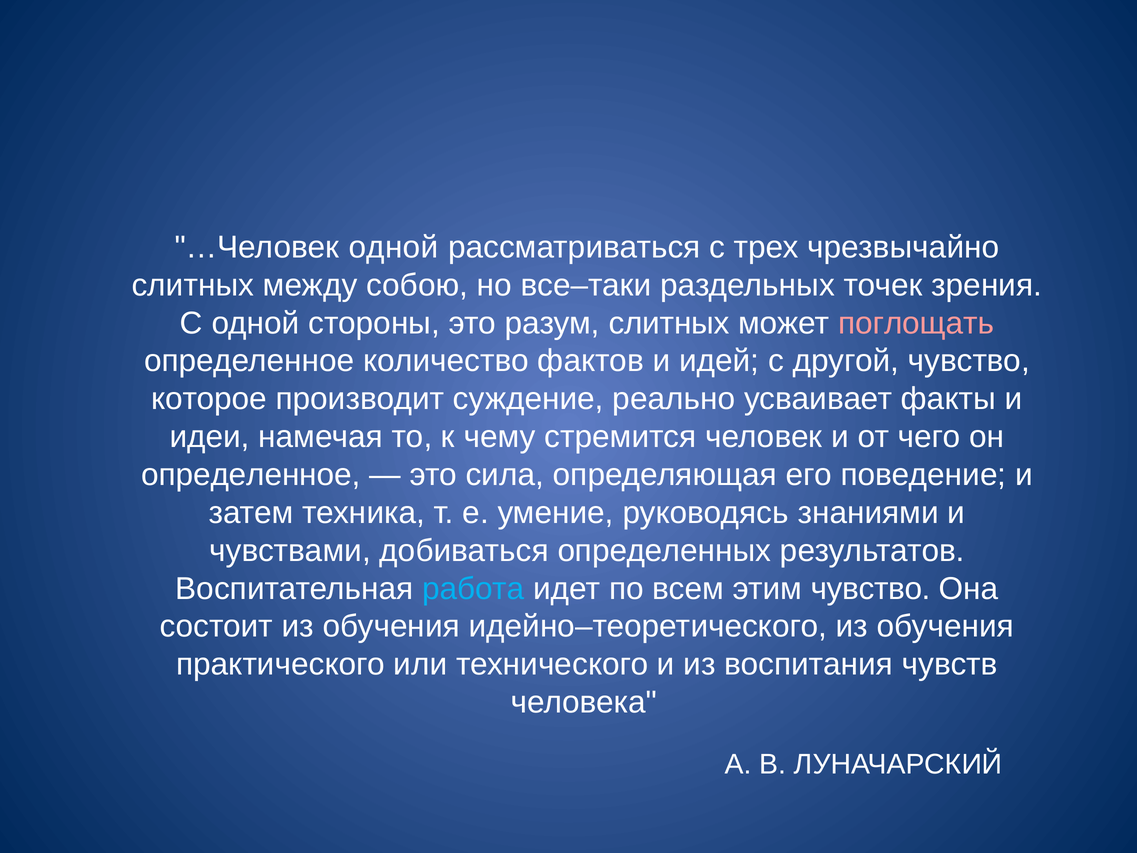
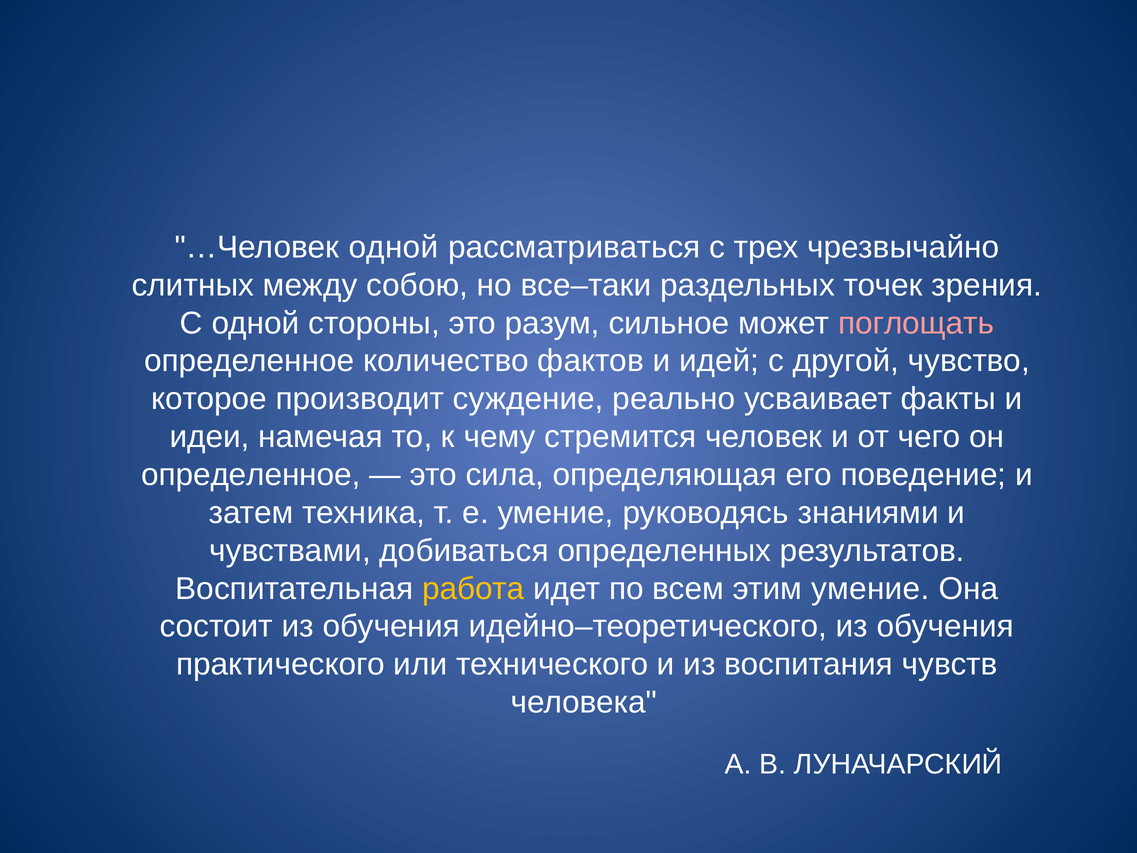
разум слитных: слитных -> сильное (669, 323)
работа colour: light blue -> yellow (473, 588)
этим чувство: чувство -> умение (870, 588)
